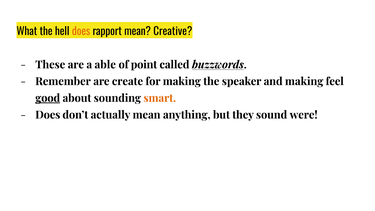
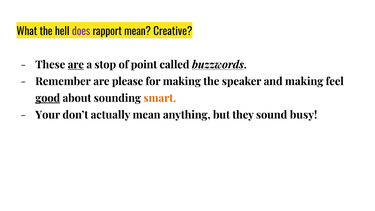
does colour: orange -> purple (81, 31)
are underline: none -> present (76, 65)
able: able -> stop (105, 65)
create: create -> please (128, 81)
Does: Does -> Your (48, 115)
were: were -> busy (304, 115)
